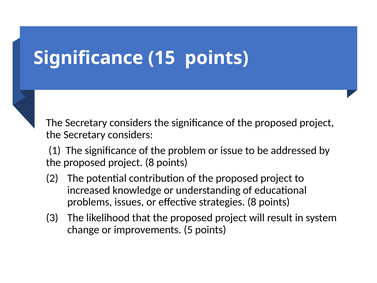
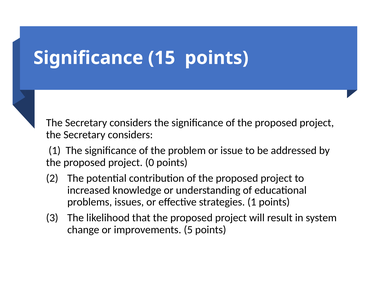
project 8: 8 -> 0 (150, 162)
strategies 8: 8 -> 1 (252, 202)
